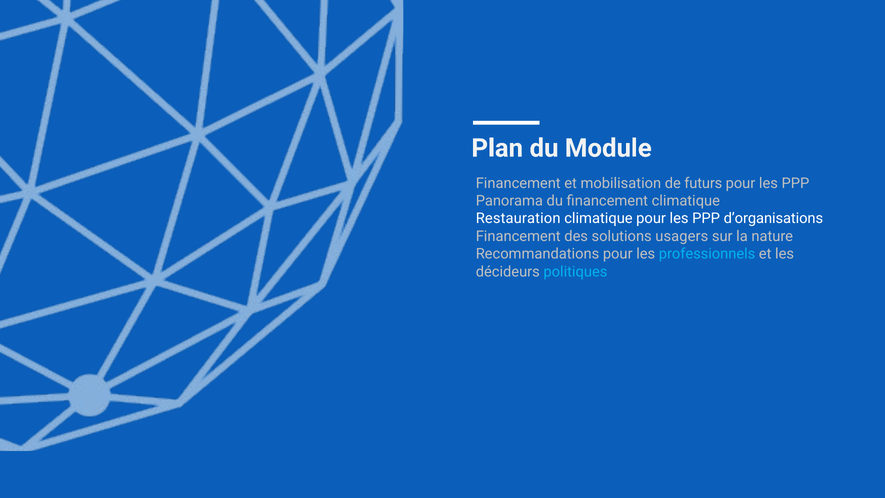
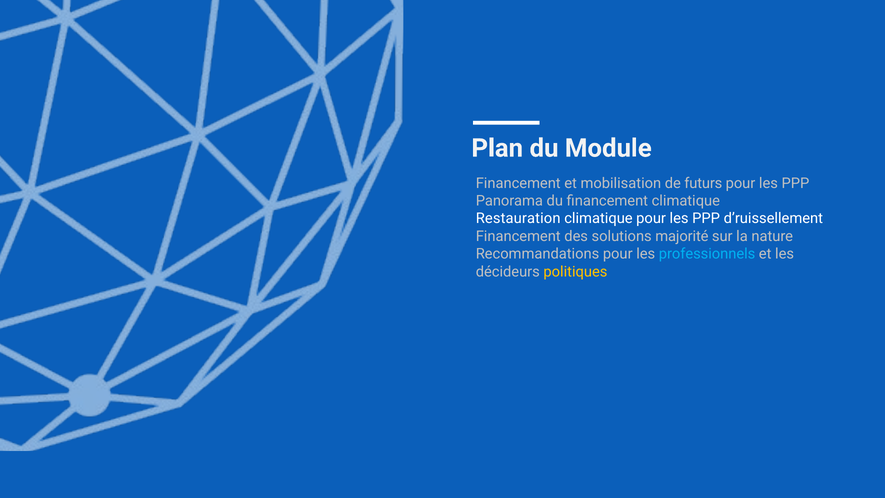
d’organisations: d’organisations -> d’ruissellement (773, 219)
usagers: usagers -> majorité (682, 236)
politiques colour: light blue -> yellow (575, 272)
